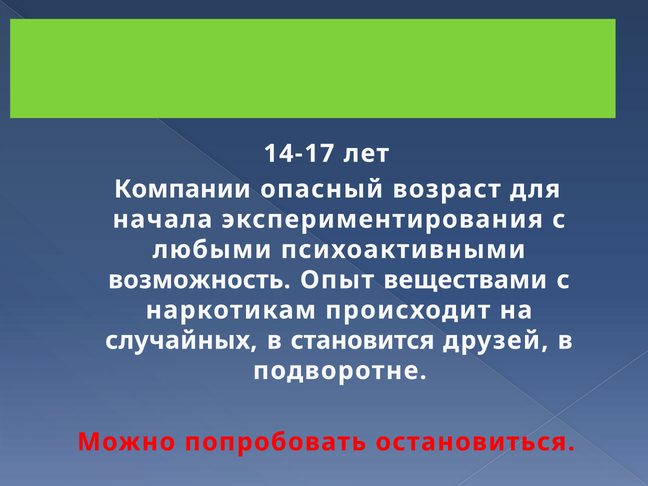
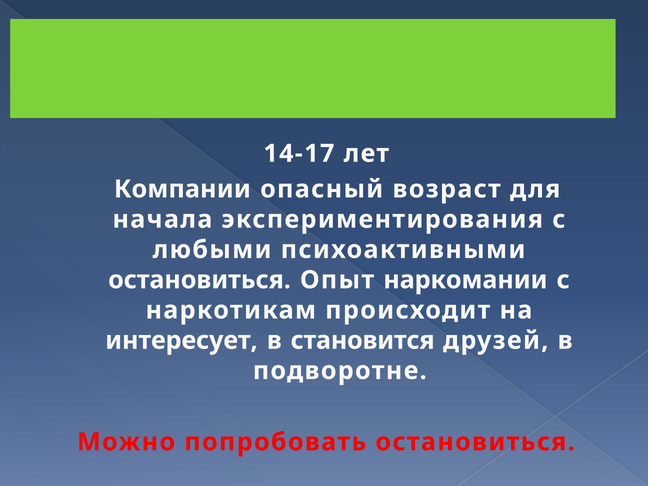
возможность: возможность -> остановиться (200, 280)
веществами: веществами -> наркомании (465, 280)
случайных: случайных -> интересует (181, 340)
